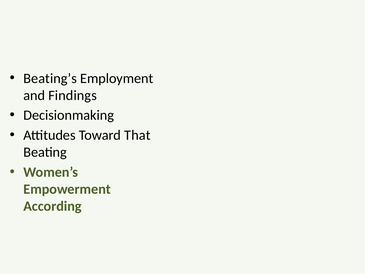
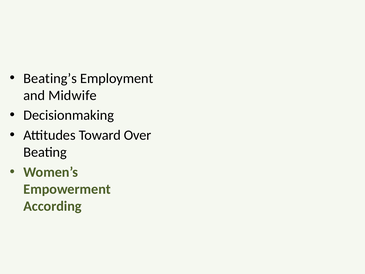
Findings: Findings -> Midwife (73, 95)
That: That -> Over (138, 135)
